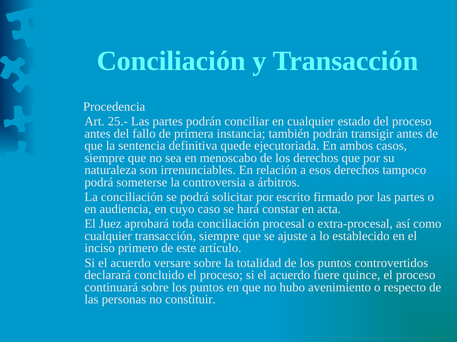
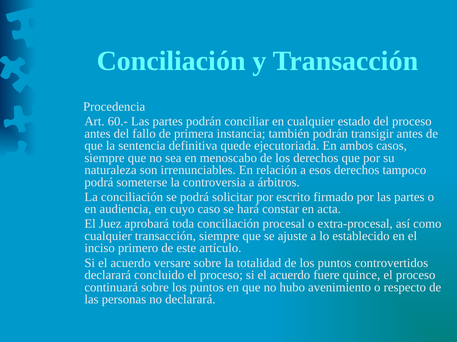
25.-: 25.- -> 60.- (118, 122)
no constituir: constituir -> declarará (190, 300)
